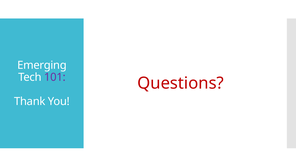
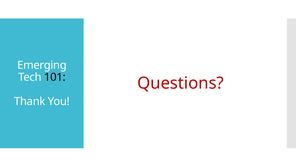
101 colour: purple -> black (55, 77)
